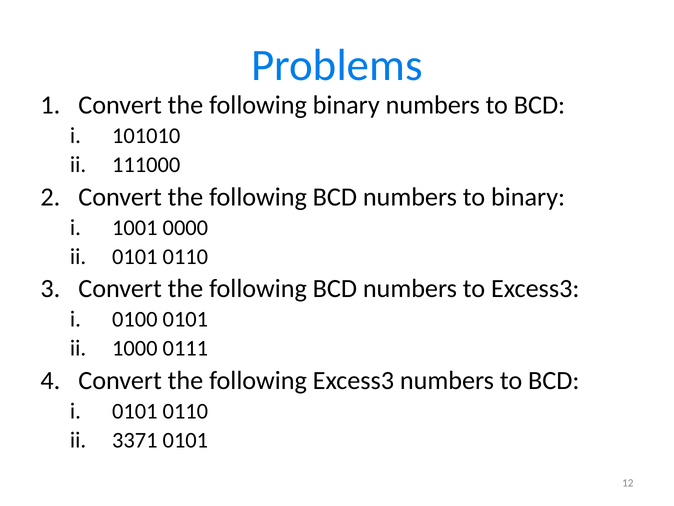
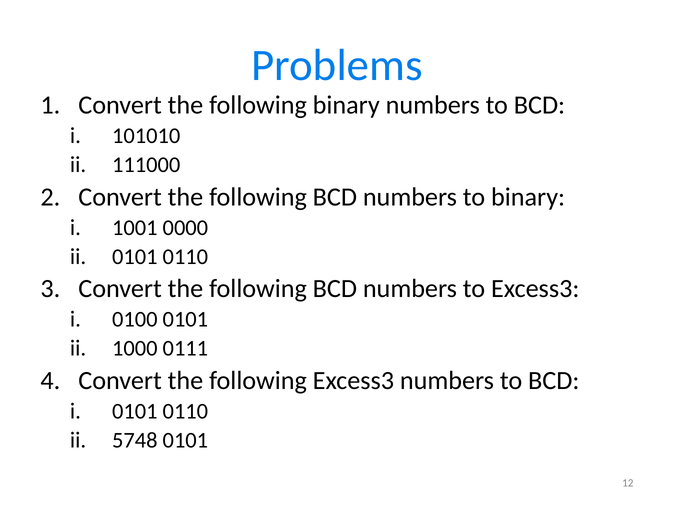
3371: 3371 -> 5748 (135, 440)
